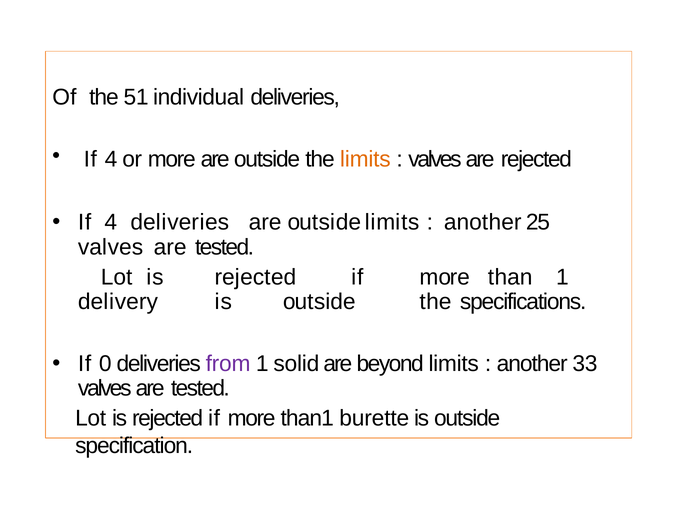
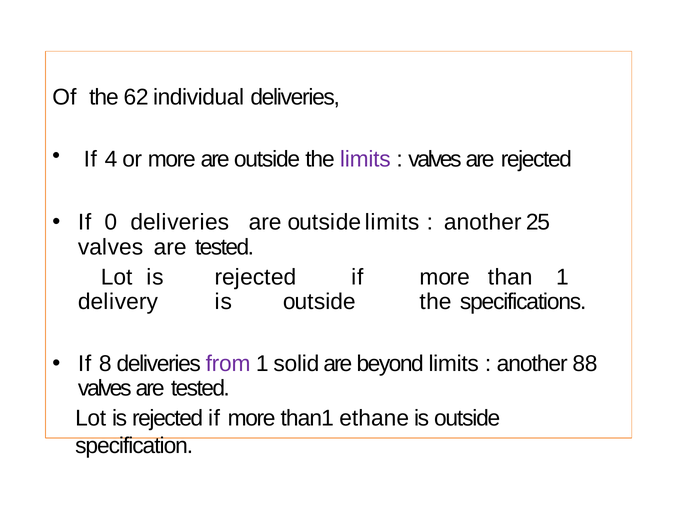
51: 51 -> 62 (136, 97)
limits colour: orange -> purple (365, 159)
4: 4 -> 0 (111, 223)
0: 0 -> 8 (105, 364)
33: 33 -> 88 (585, 364)
burette: burette -> ethane (374, 419)
